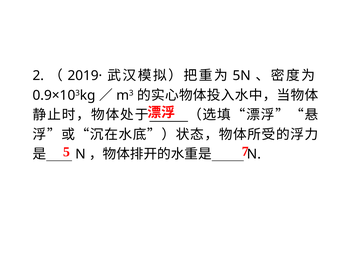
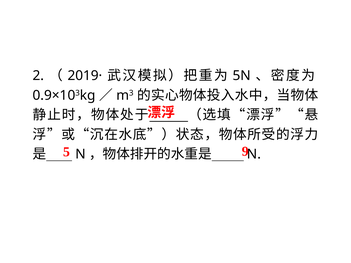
7: 7 -> 9 (245, 152)
